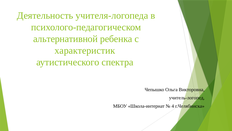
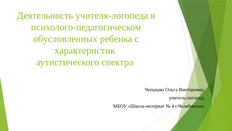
альтернативной: альтернативной -> обусловленных (65, 39)
